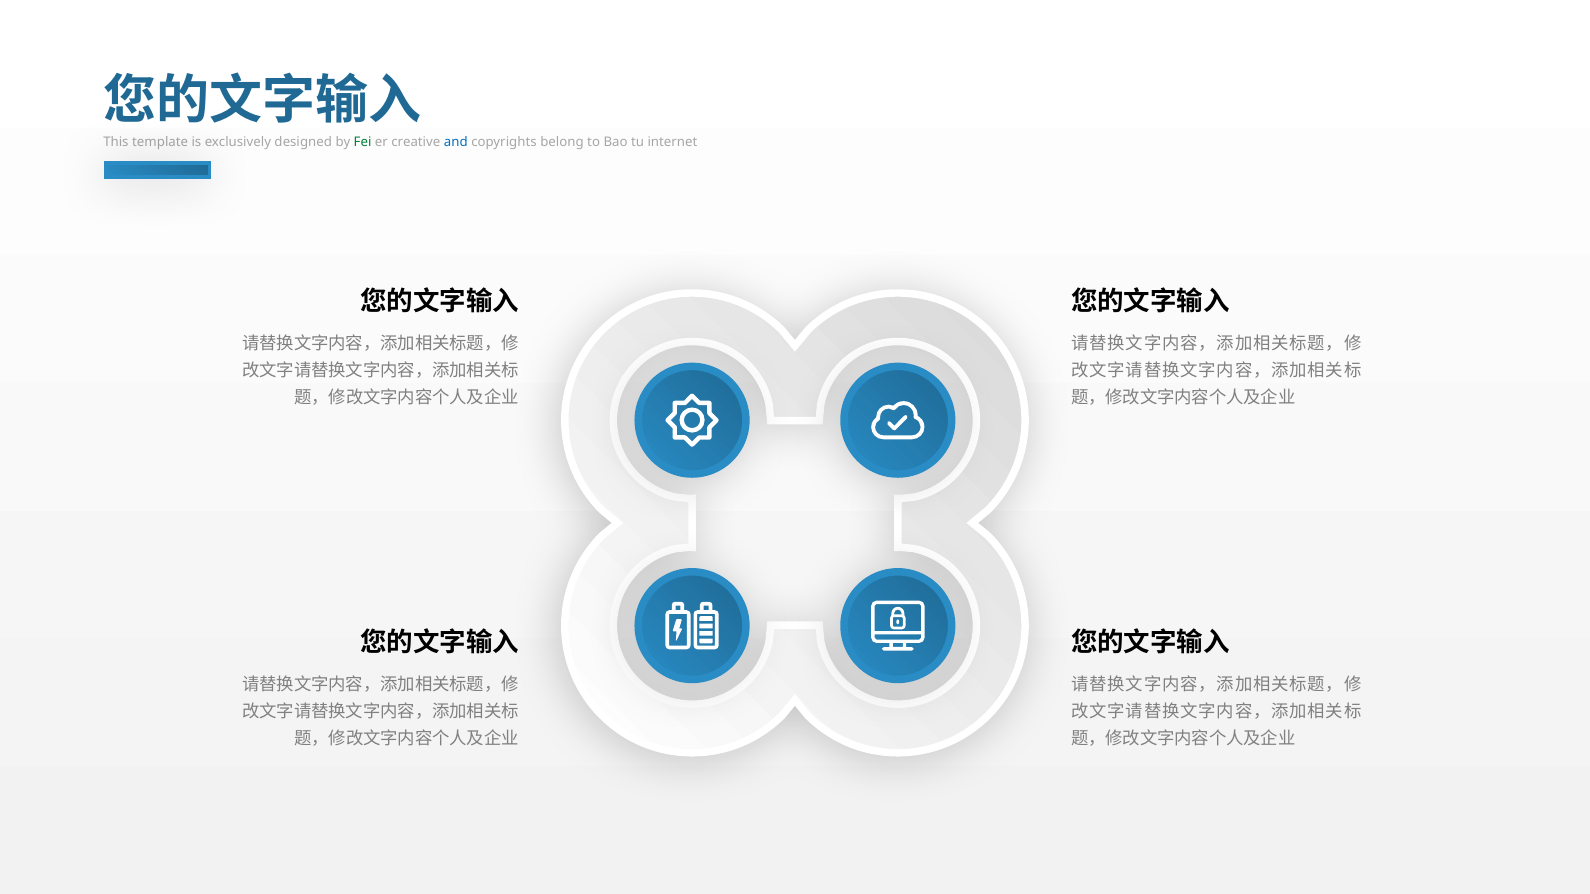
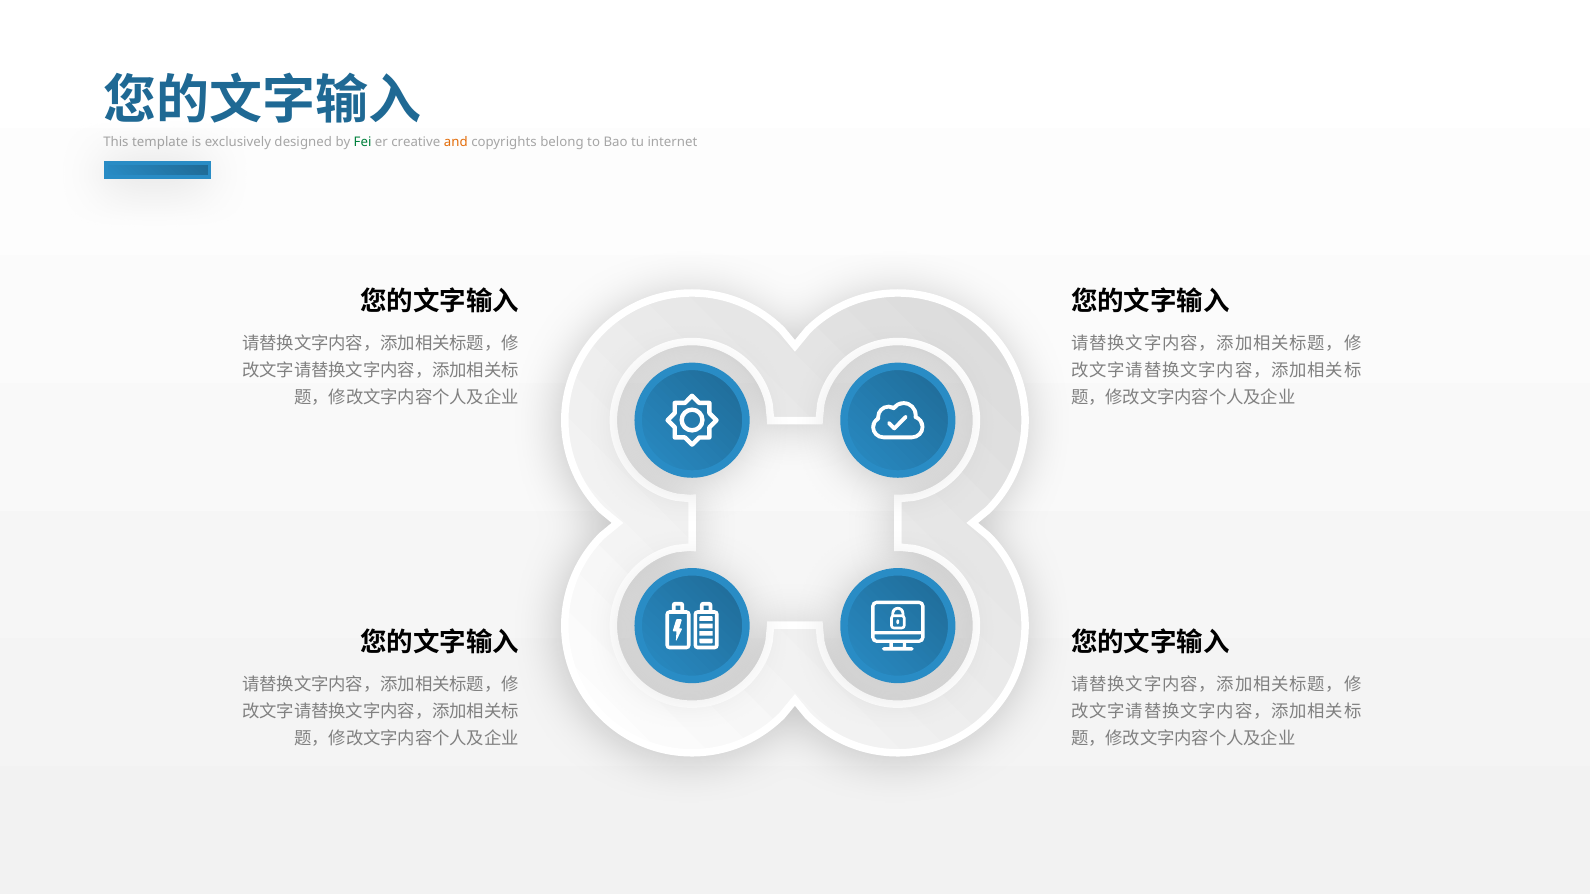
and colour: blue -> orange (456, 142)
